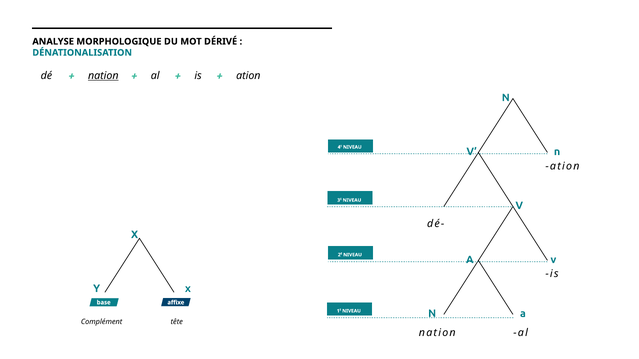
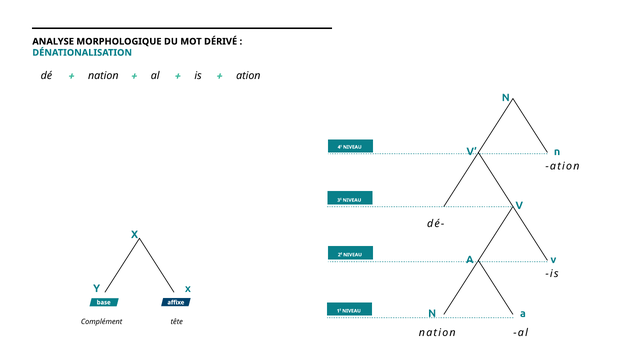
nation underline: present -> none (103, 76)
